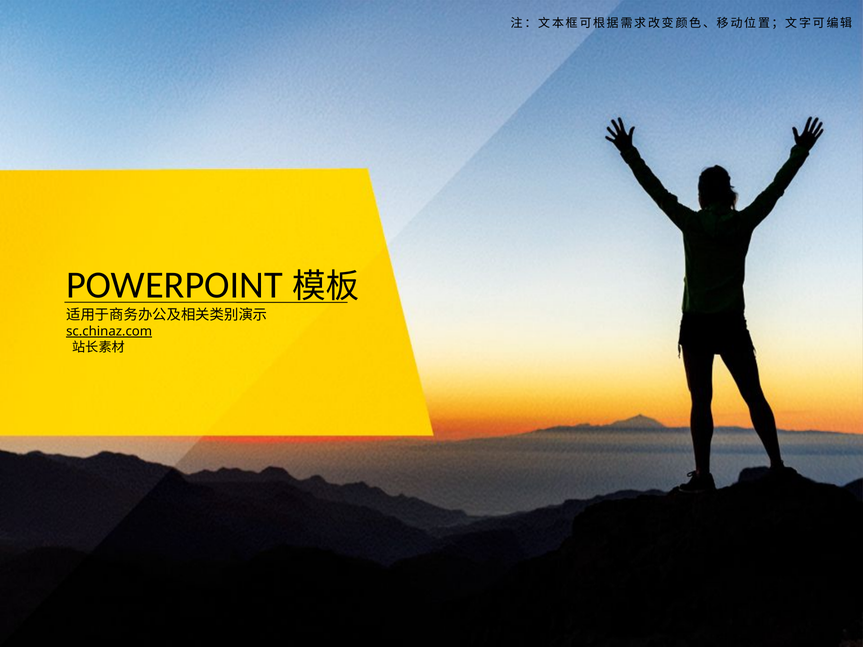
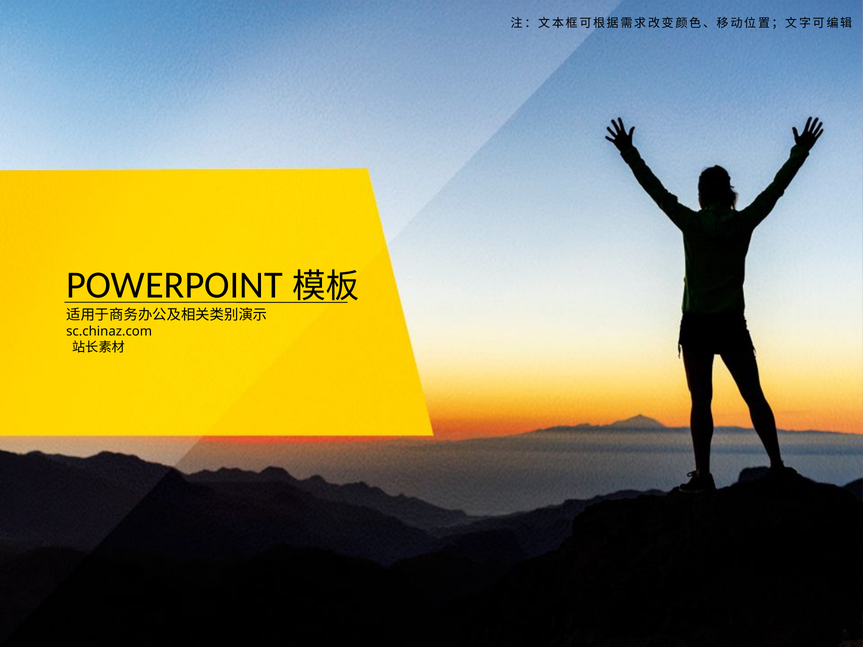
sc.chinaz.com underline: present -> none (109, 332)
